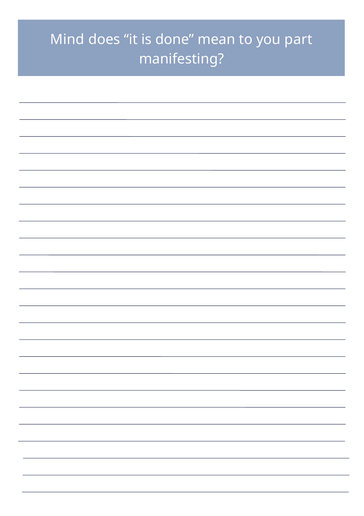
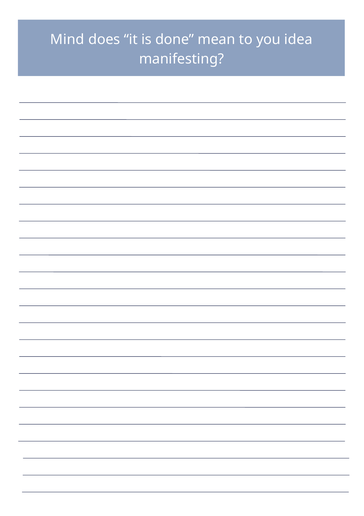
part: part -> idea (298, 39)
